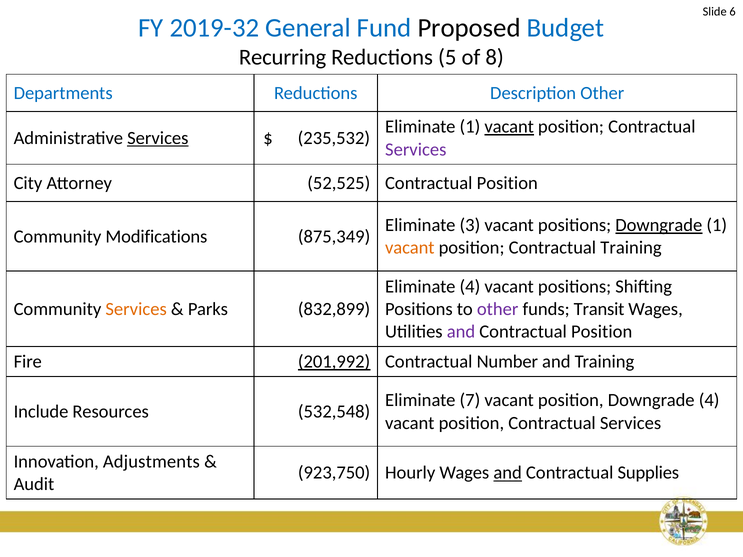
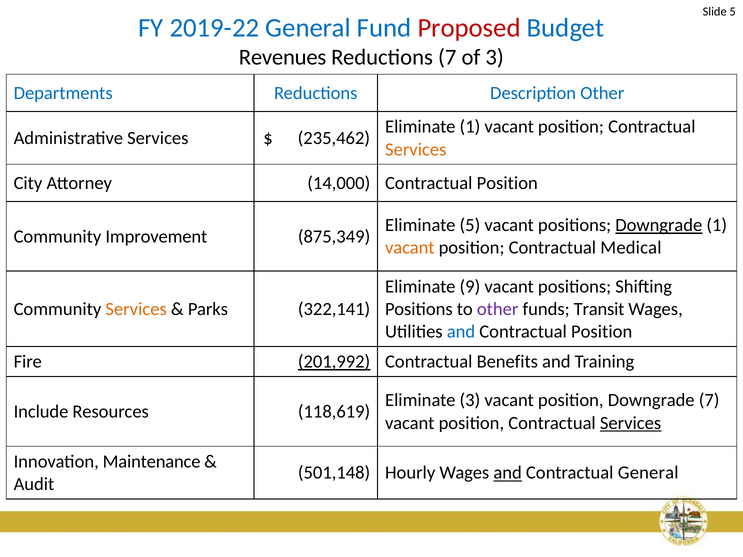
Slide 6: 6 -> 5 (733, 12)
2019-32: 2019-32 -> 2019-22 (214, 28)
Proposed colour: black -> red (469, 28)
Recurring: Recurring -> Revenues (283, 57)
Reductions 5: 5 -> 7 (447, 57)
of 8: 8 -> 3 (495, 57)
vacant underline: present -> none (509, 127)
Services underline: present -> none (158, 138)
235,532: 235,532 -> 235,462 (334, 138)
Services colour: purple -> orange (416, 150)
52,525: 52,525 -> 14,000 (339, 183)
Eliminate 3: 3 -> 5 (470, 225)
Modifications: Modifications -> Improvement (156, 237)
Contractual Training: Training -> Medical (631, 248)
Eliminate 4: 4 -> 9 (470, 287)
832,899: 832,899 -> 322,141 (334, 309)
and colour: purple -> blue (461, 332)
Number: Number -> Benefits (507, 362)
Eliminate 7: 7 -> 3 (470, 401)
Downgrade 4: 4 -> 7 (709, 401)
532,548: 532,548 -> 118,619 (334, 412)
Services underline: none -> present (631, 423)
Adjustments: Adjustments -> Maintenance (152, 462)
923,750: 923,750 -> 501,148 (334, 473)
Contractual Supplies: Supplies -> General (648, 473)
